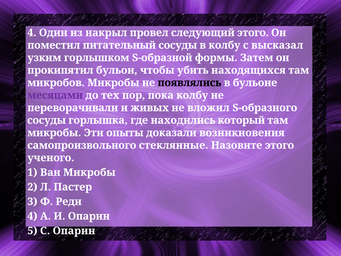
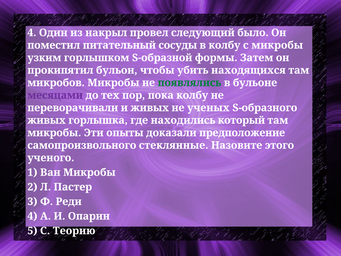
следующий этого: этого -> было (253, 33)
с высказал: высказал -> микробы (277, 45)
появлялись colour: black -> green (189, 83)
вложил: вложил -> ученых (208, 108)
сосуды: сосуды -> живых (47, 120)
возникновения: возникновения -> предположение (242, 133)
С Опарин: Опарин -> Теорию (74, 231)
